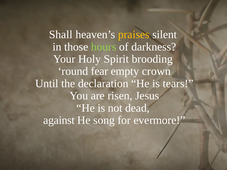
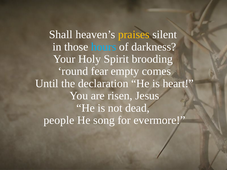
hours colour: light green -> light blue (104, 47)
crown: crown -> comes (156, 71)
tears: tears -> heart (178, 84)
against: against -> people (59, 120)
